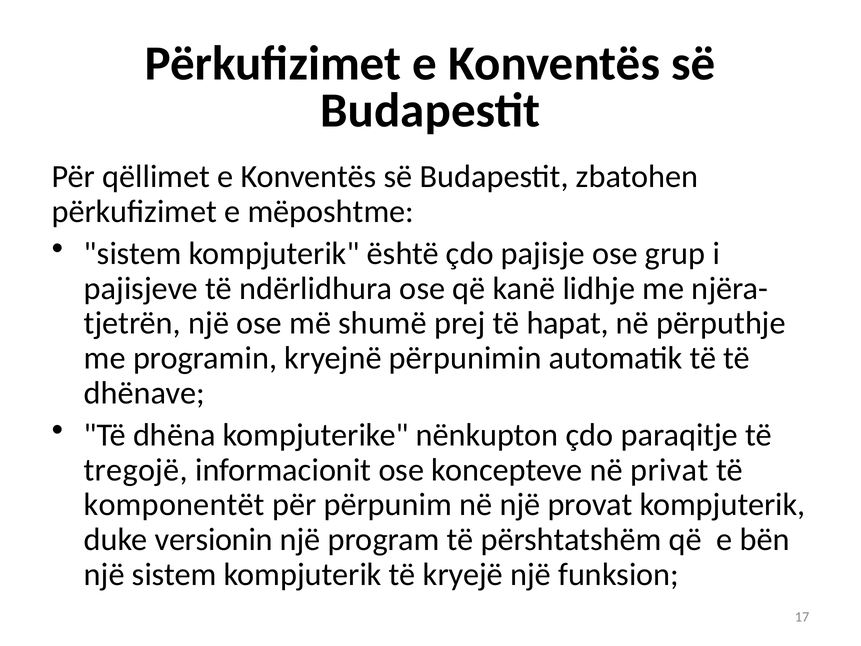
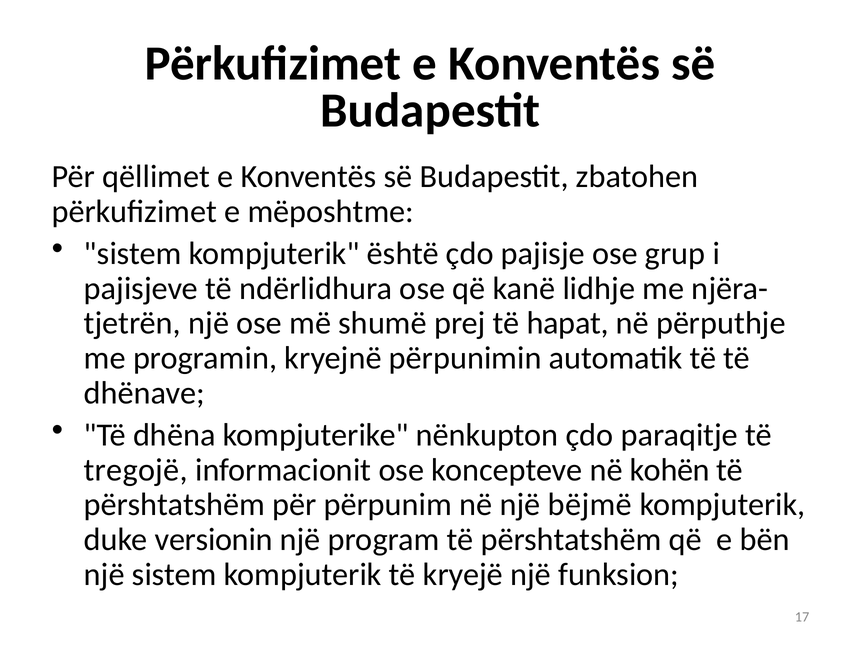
privat: privat -> kohën (670, 470)
komponentët: komponentët -> përshtatshëm (174, 505)
provat: provat -> bëjmë (590, 505)
